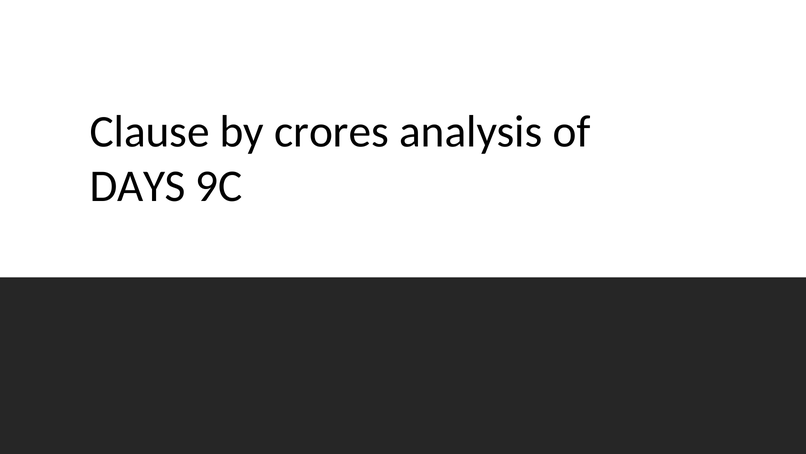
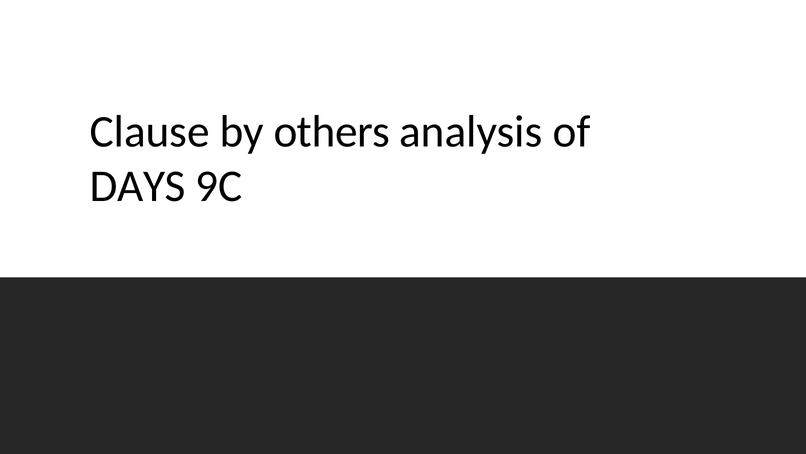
crores: crores -> others (332, 132)
